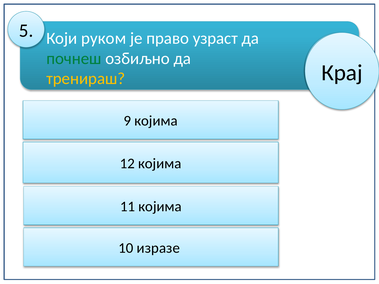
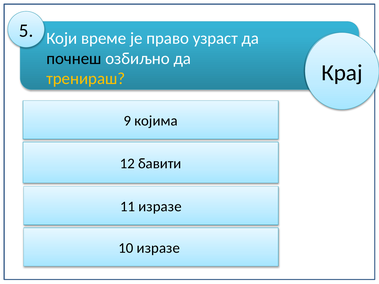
руком: руком -> време (104, 38)
почнеш colour: green -> black (74, 59)
12 којима: којима -> бавити (160, 164)
11 којима: којима -> изразе (160, 207)
